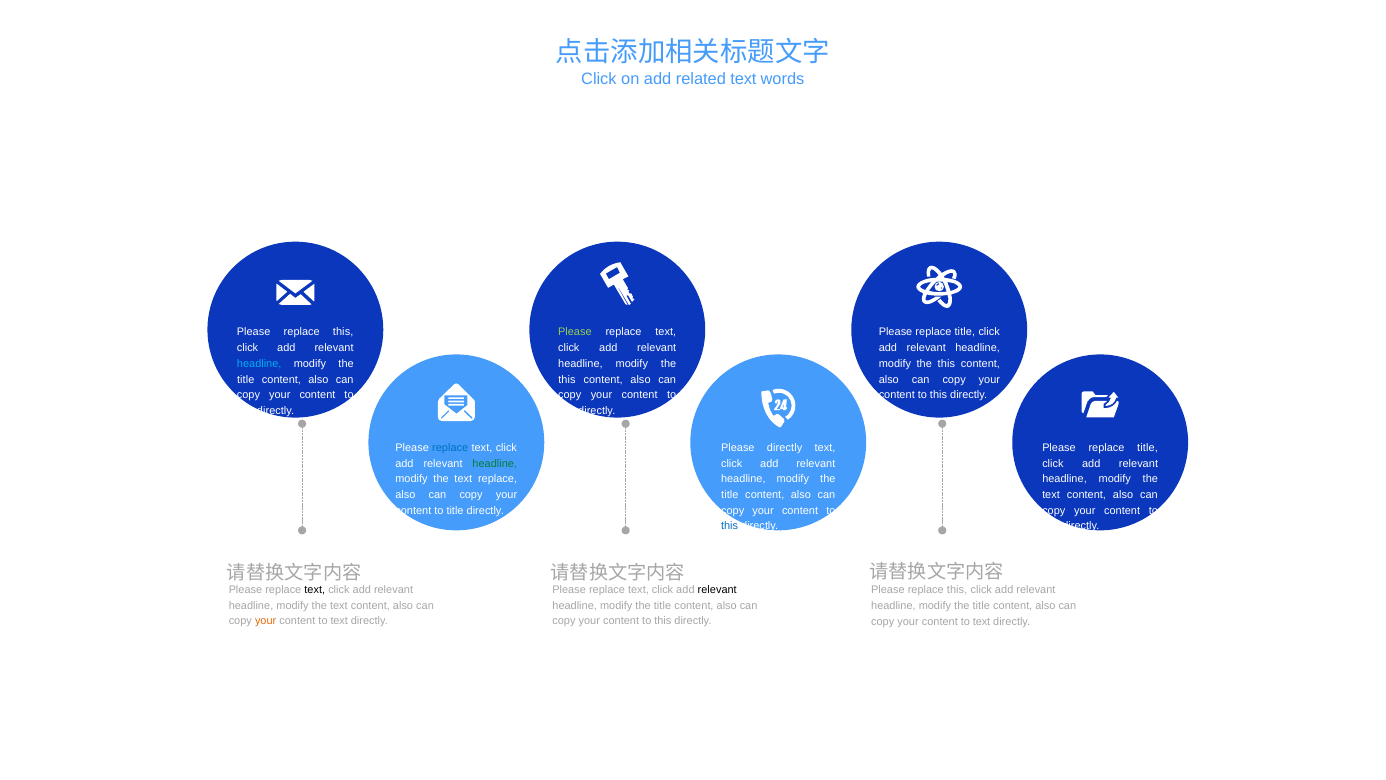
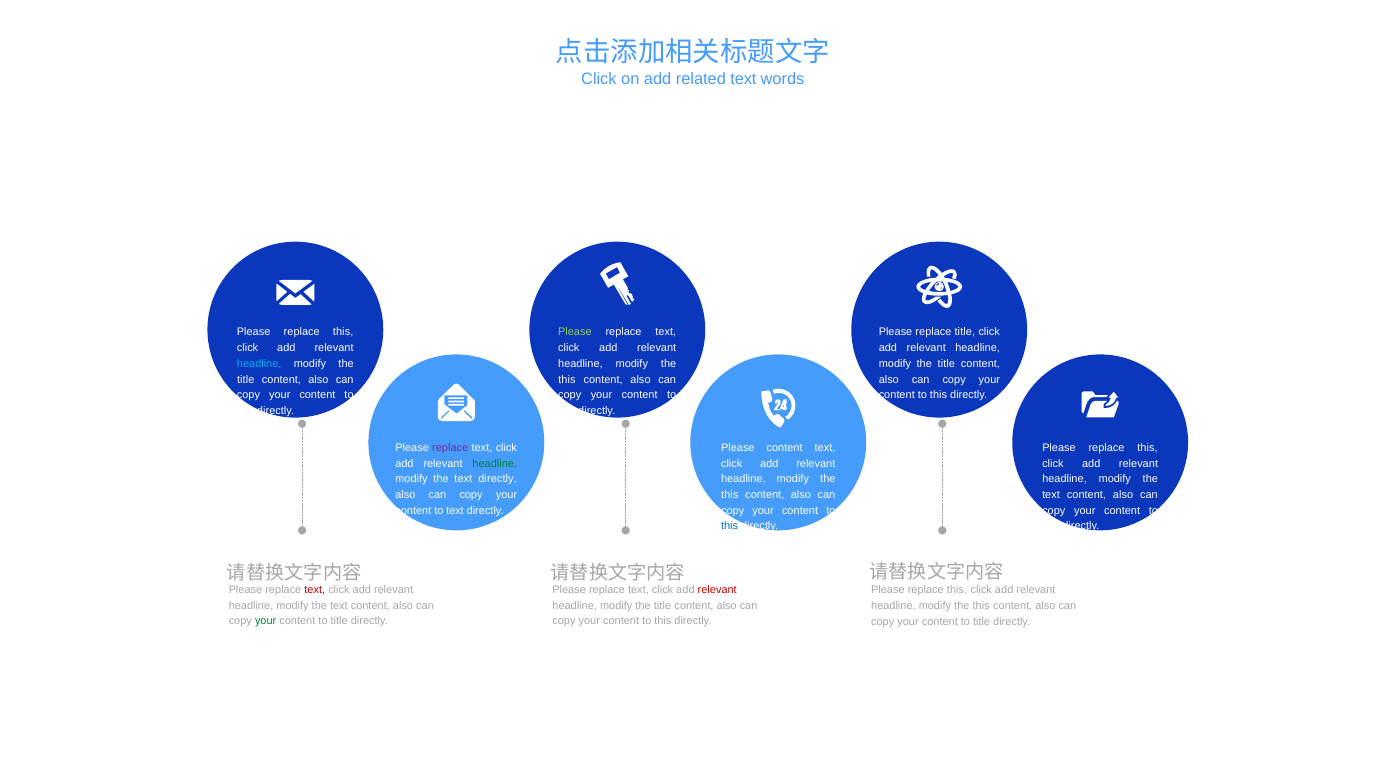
this: this -> title (946, 364)
replace colour: blue -> purple (450, 448)
Please directly: directly -> content (785, 447)
title: title -> this (1147, 447)
the text replace: replace -> directly (498, 479)
title: title -> this (730, 495)
to title: title -> text (455, 510)
text colour: black -> red (315, 590)
relevant colour: black -> red (717, 590)
title: title -> this (981, 606)
your colour: orange -> green (266, 621)
text: text -> title (339, 621)
text: text -> title (982, 621)
